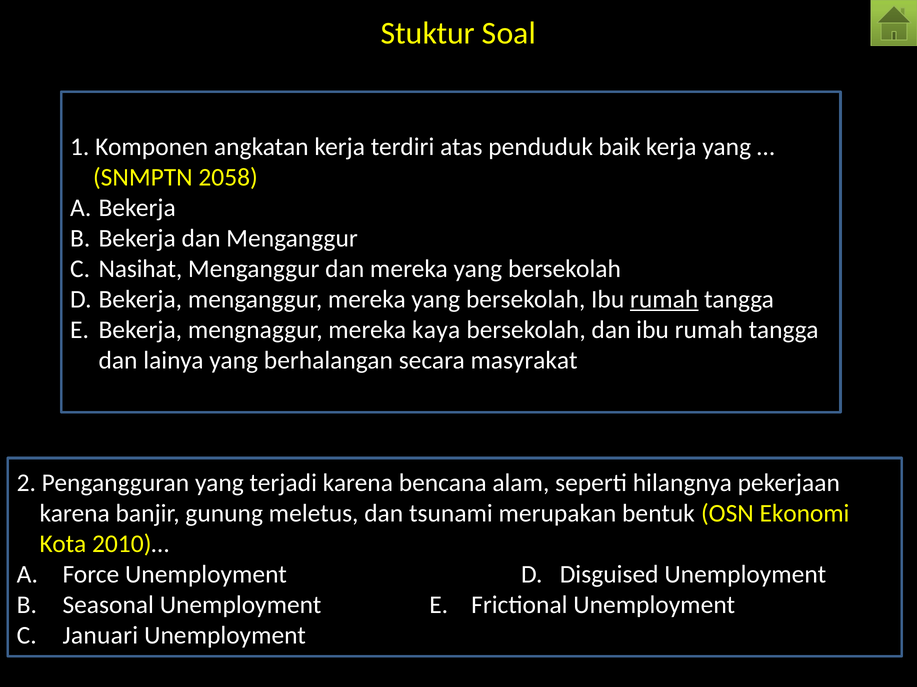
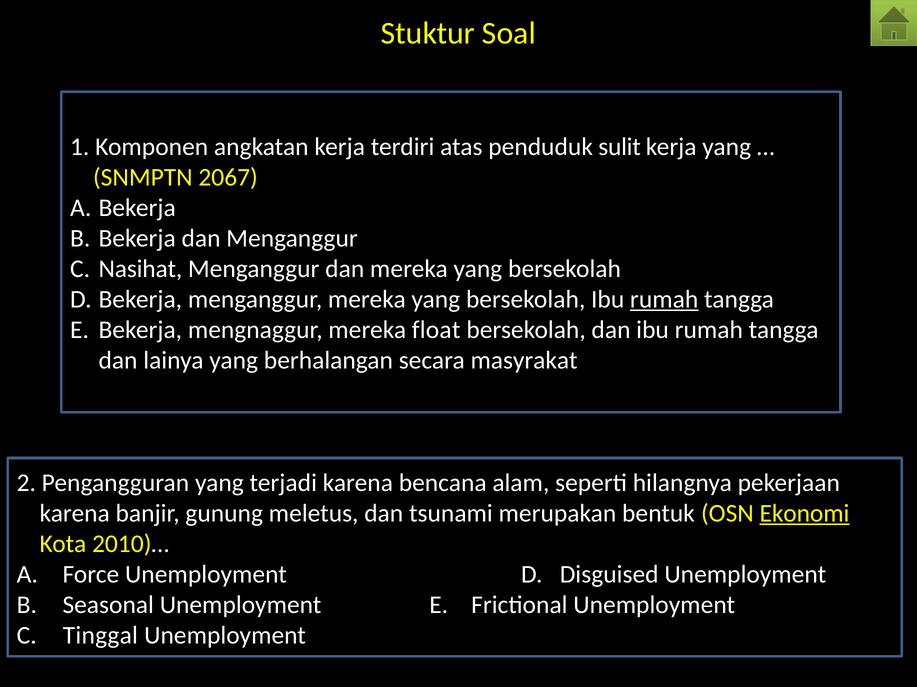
baik: baik -> sulit (620, 147)
2058: 2058 -> 2067 (228, 177)
kaya: kaya -> float (436, 330)
Ekonomi underline: none -> present (804, 514)
Januari: Januari -> Tinggal (100, 636)
